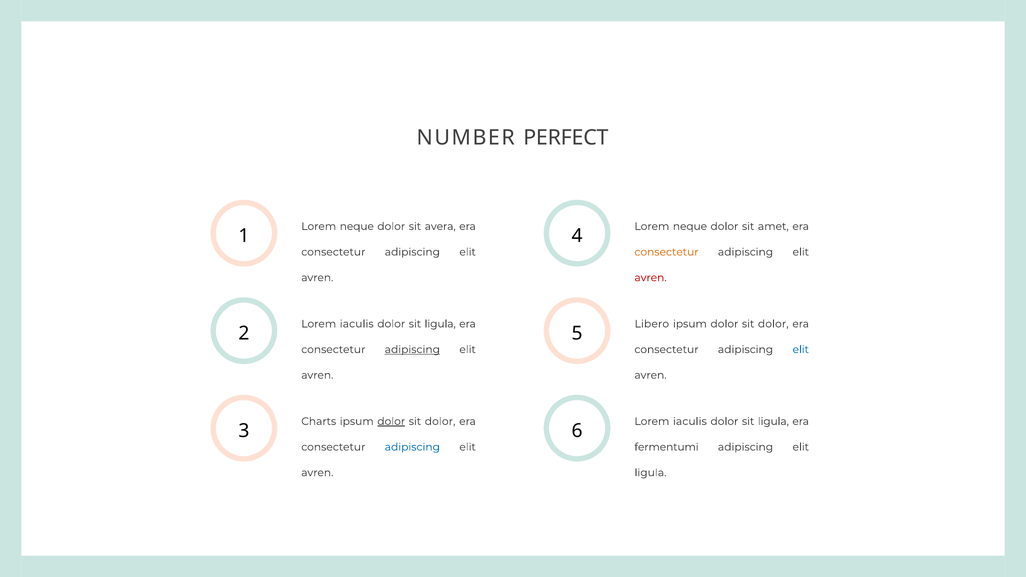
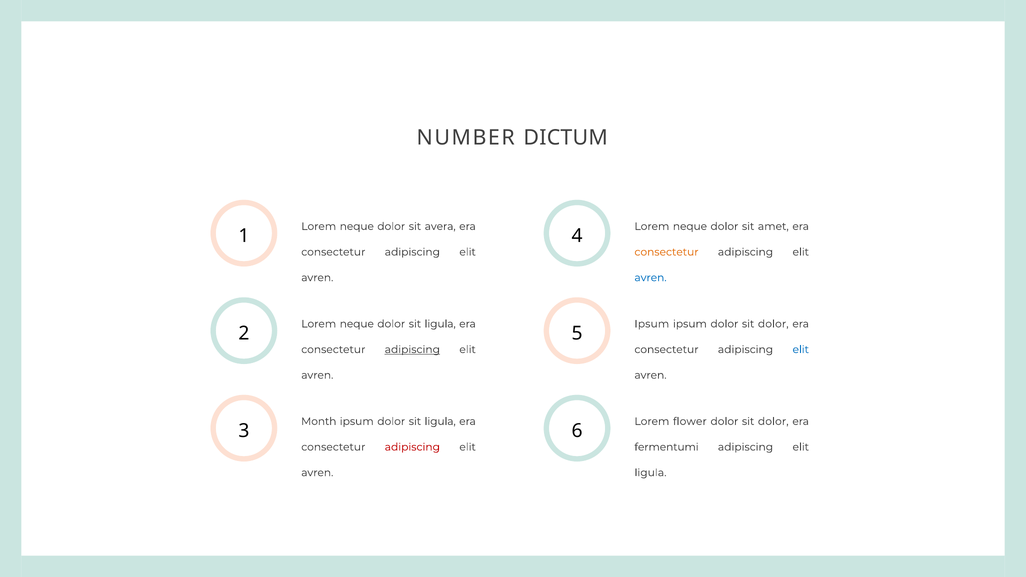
PERFECT: PERFECT -> DICTUM (566, 138)
avren colour: red -> blue (650, 278)
iaculis: iaculis -> neque (357, 324)
Libero: Libero -> Ipsum (652, 324)
Charts: Charts -> Month (319, 421)
dolor underline: present -> none (391, 421)
dolor: dolor -> ligula (440, 421)
iaculis: iaculis -> flower (690, 421)
ligula: ligula -> dolor (773, 421)
adipiscing colour: blue -> red (412, 447)
